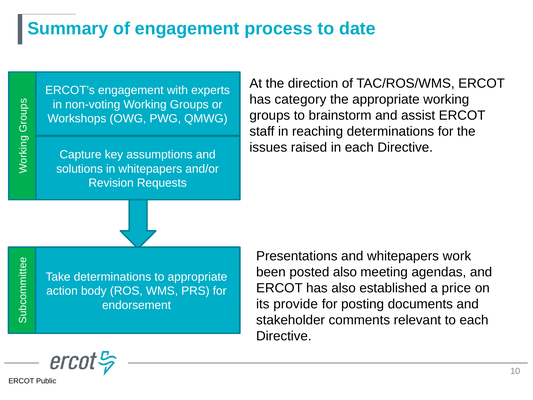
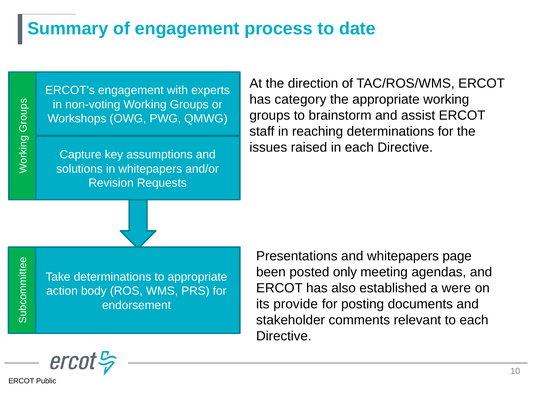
work: work -> page (457, 256)
posted also: also -> only (345, 272)
price: price -> were (456, 288)
